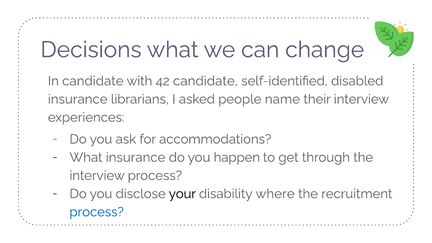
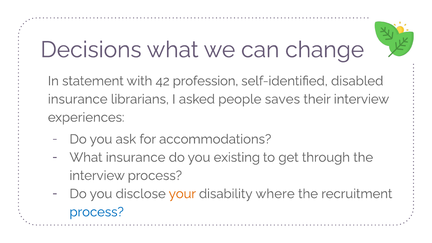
In candidate: candidate -> statement (93, 81)
42 candidate: candidate -> profession (206, 81)
name: name -> saves (282, 99)
happen: happen -> existing (237, 157)
your colour: black -> orange (182, 194)
